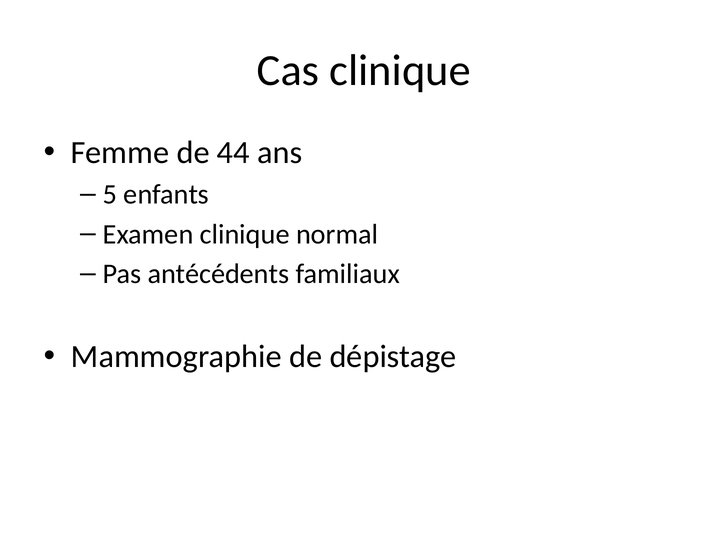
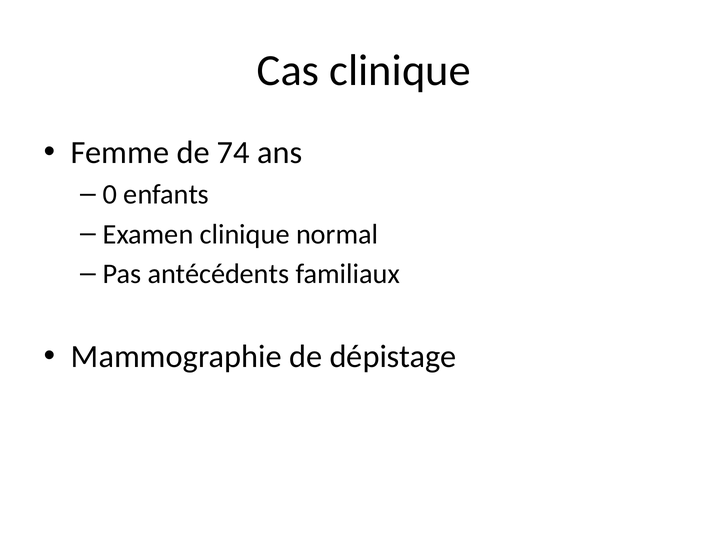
44: 44 -> 74 (233, 153)
5: 5 -> 0 (110, 195)
